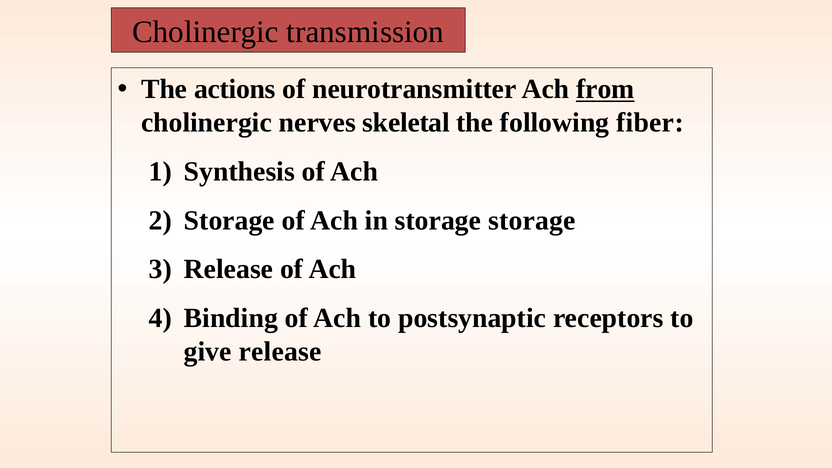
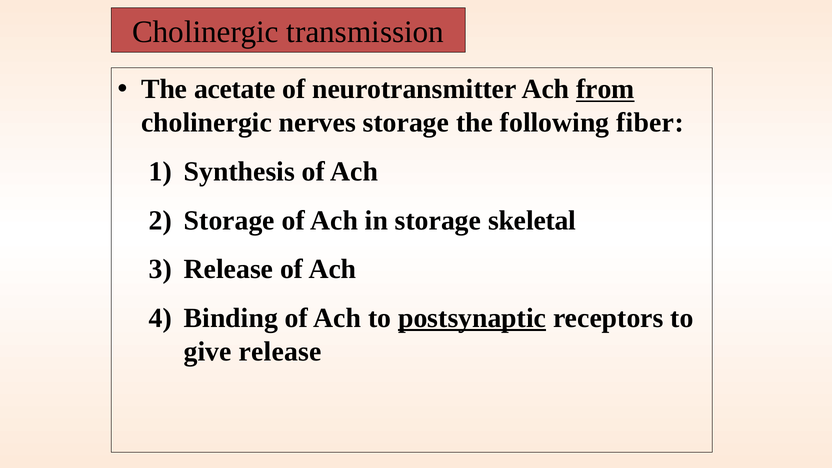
actions: actions -> acetate (235, 89)
nerves skeletal: skeletal -> storage (406, 123)
storage storage: storage -> skeletal (532, 220)
postsynaptic underline: none -> present (472, 318)
